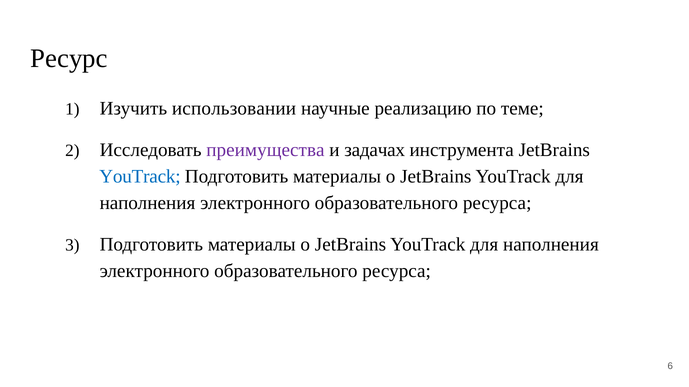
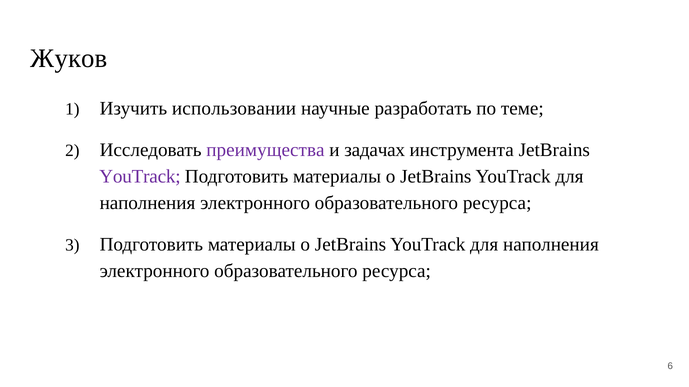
Ресурс: Ресурс -> Жуков (69, 58)
реализацию: реализацию -> разработать (423, 109)
YouTrack colour: blue -> purple (140, 177)
